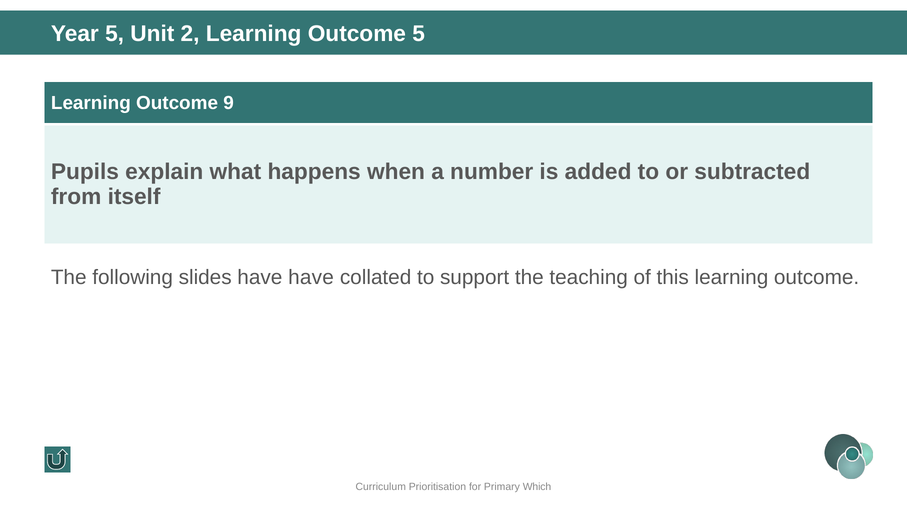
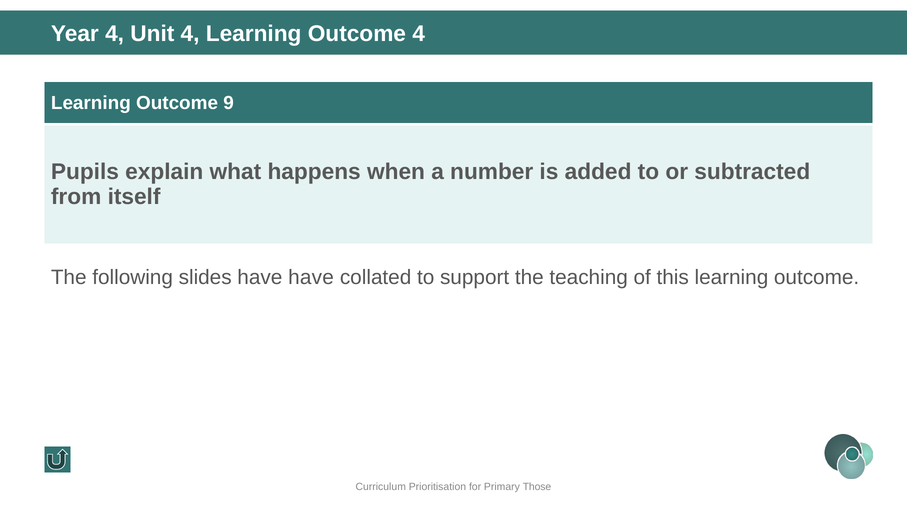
Year 5: 5 -> 4 (115, 34)
Unit 2: 2 -> 4 (190, 34)
Outcome 5: 5 -> 4 (419, 34)
Which: Which -> Those (537, 487)
